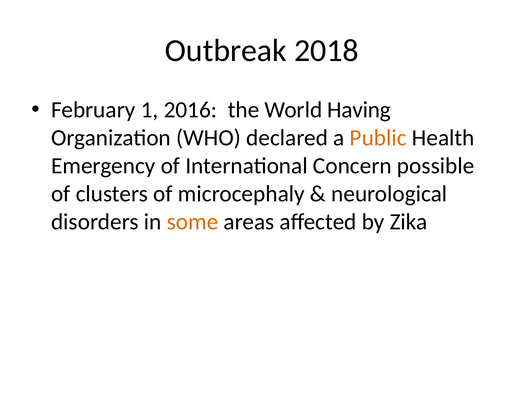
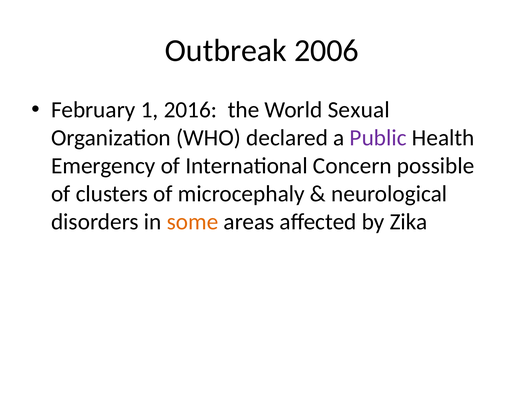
2018: 2018 -> 2006 (326, 51)
Having: Having -> Sexual (359, 110)
Public colour: orange -> purple (378, 138)
